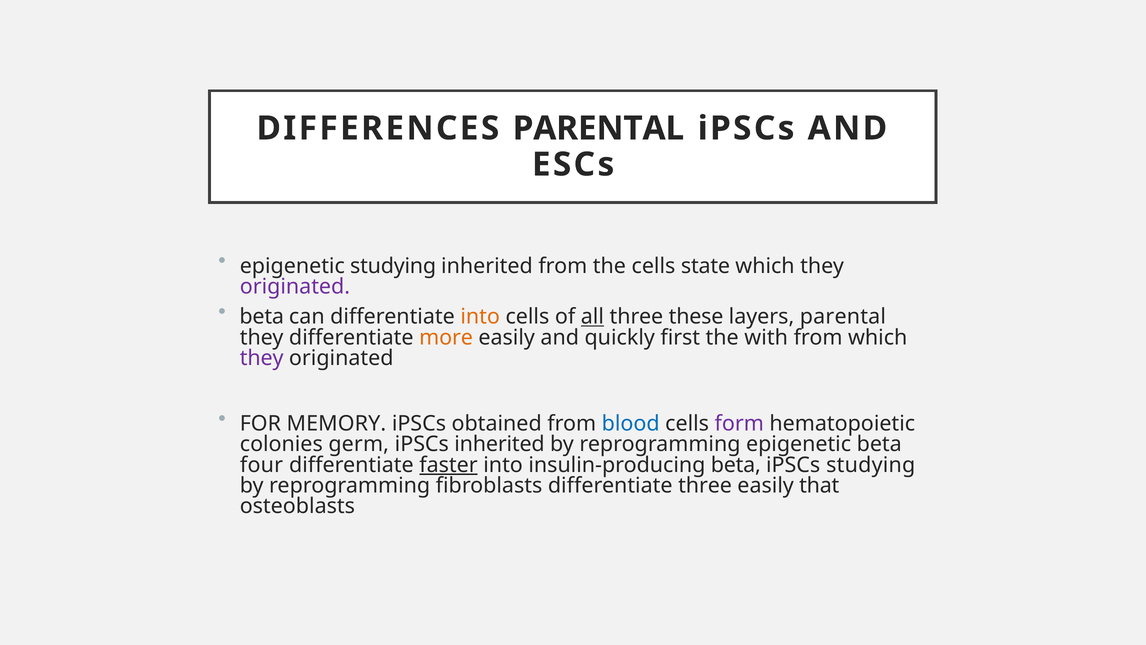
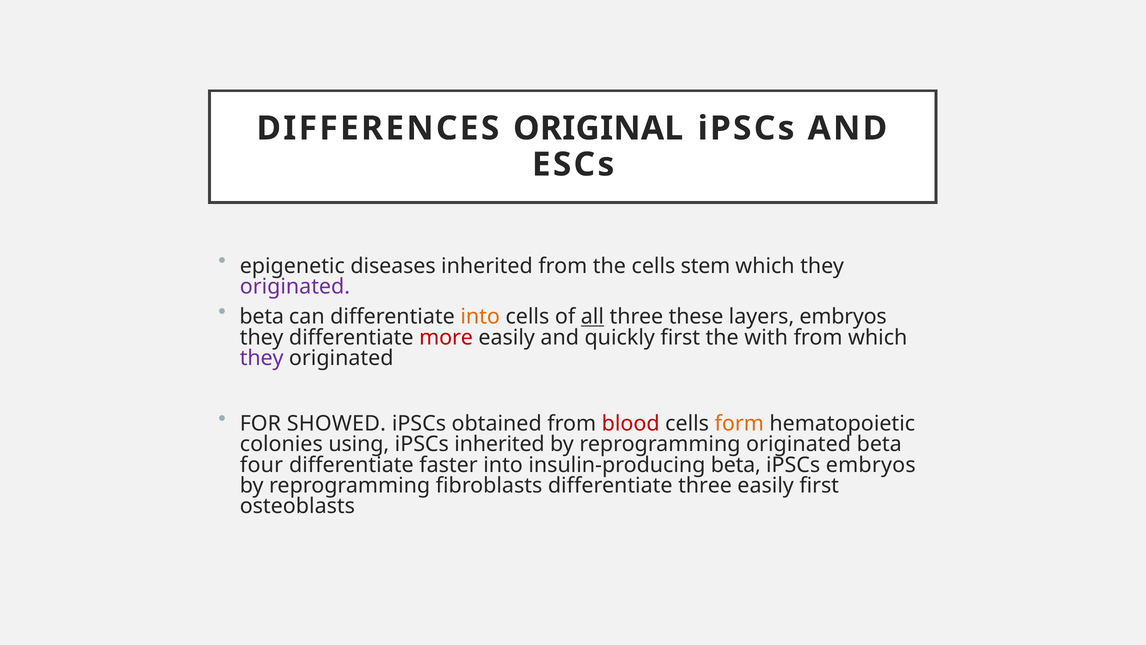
DIFFERENCES PARENTAL: PARENTAL -> ORIGINAL (598, 128)
epigenetic studying: studying -> diseases (393, 266)
state: state -> stem (705, 266)
layers parental: parental -> embryos (843, 317)
more colour: orange -> red (446, 337)
MEMORY: MEMORY -> SHOWED (336, 423)
blood colour: blue -> red (631, 423)
form colour: purple -> orange (739, 423)
germ: germ -> using (359, 444)
reprogramming epigenetic: epigenetic -> originated (799, 444)
faster underline: present -> none (449, 465)
iPSCs studying: studying -> embryos (871, 465)
easily that: that -> first (819, 485)
